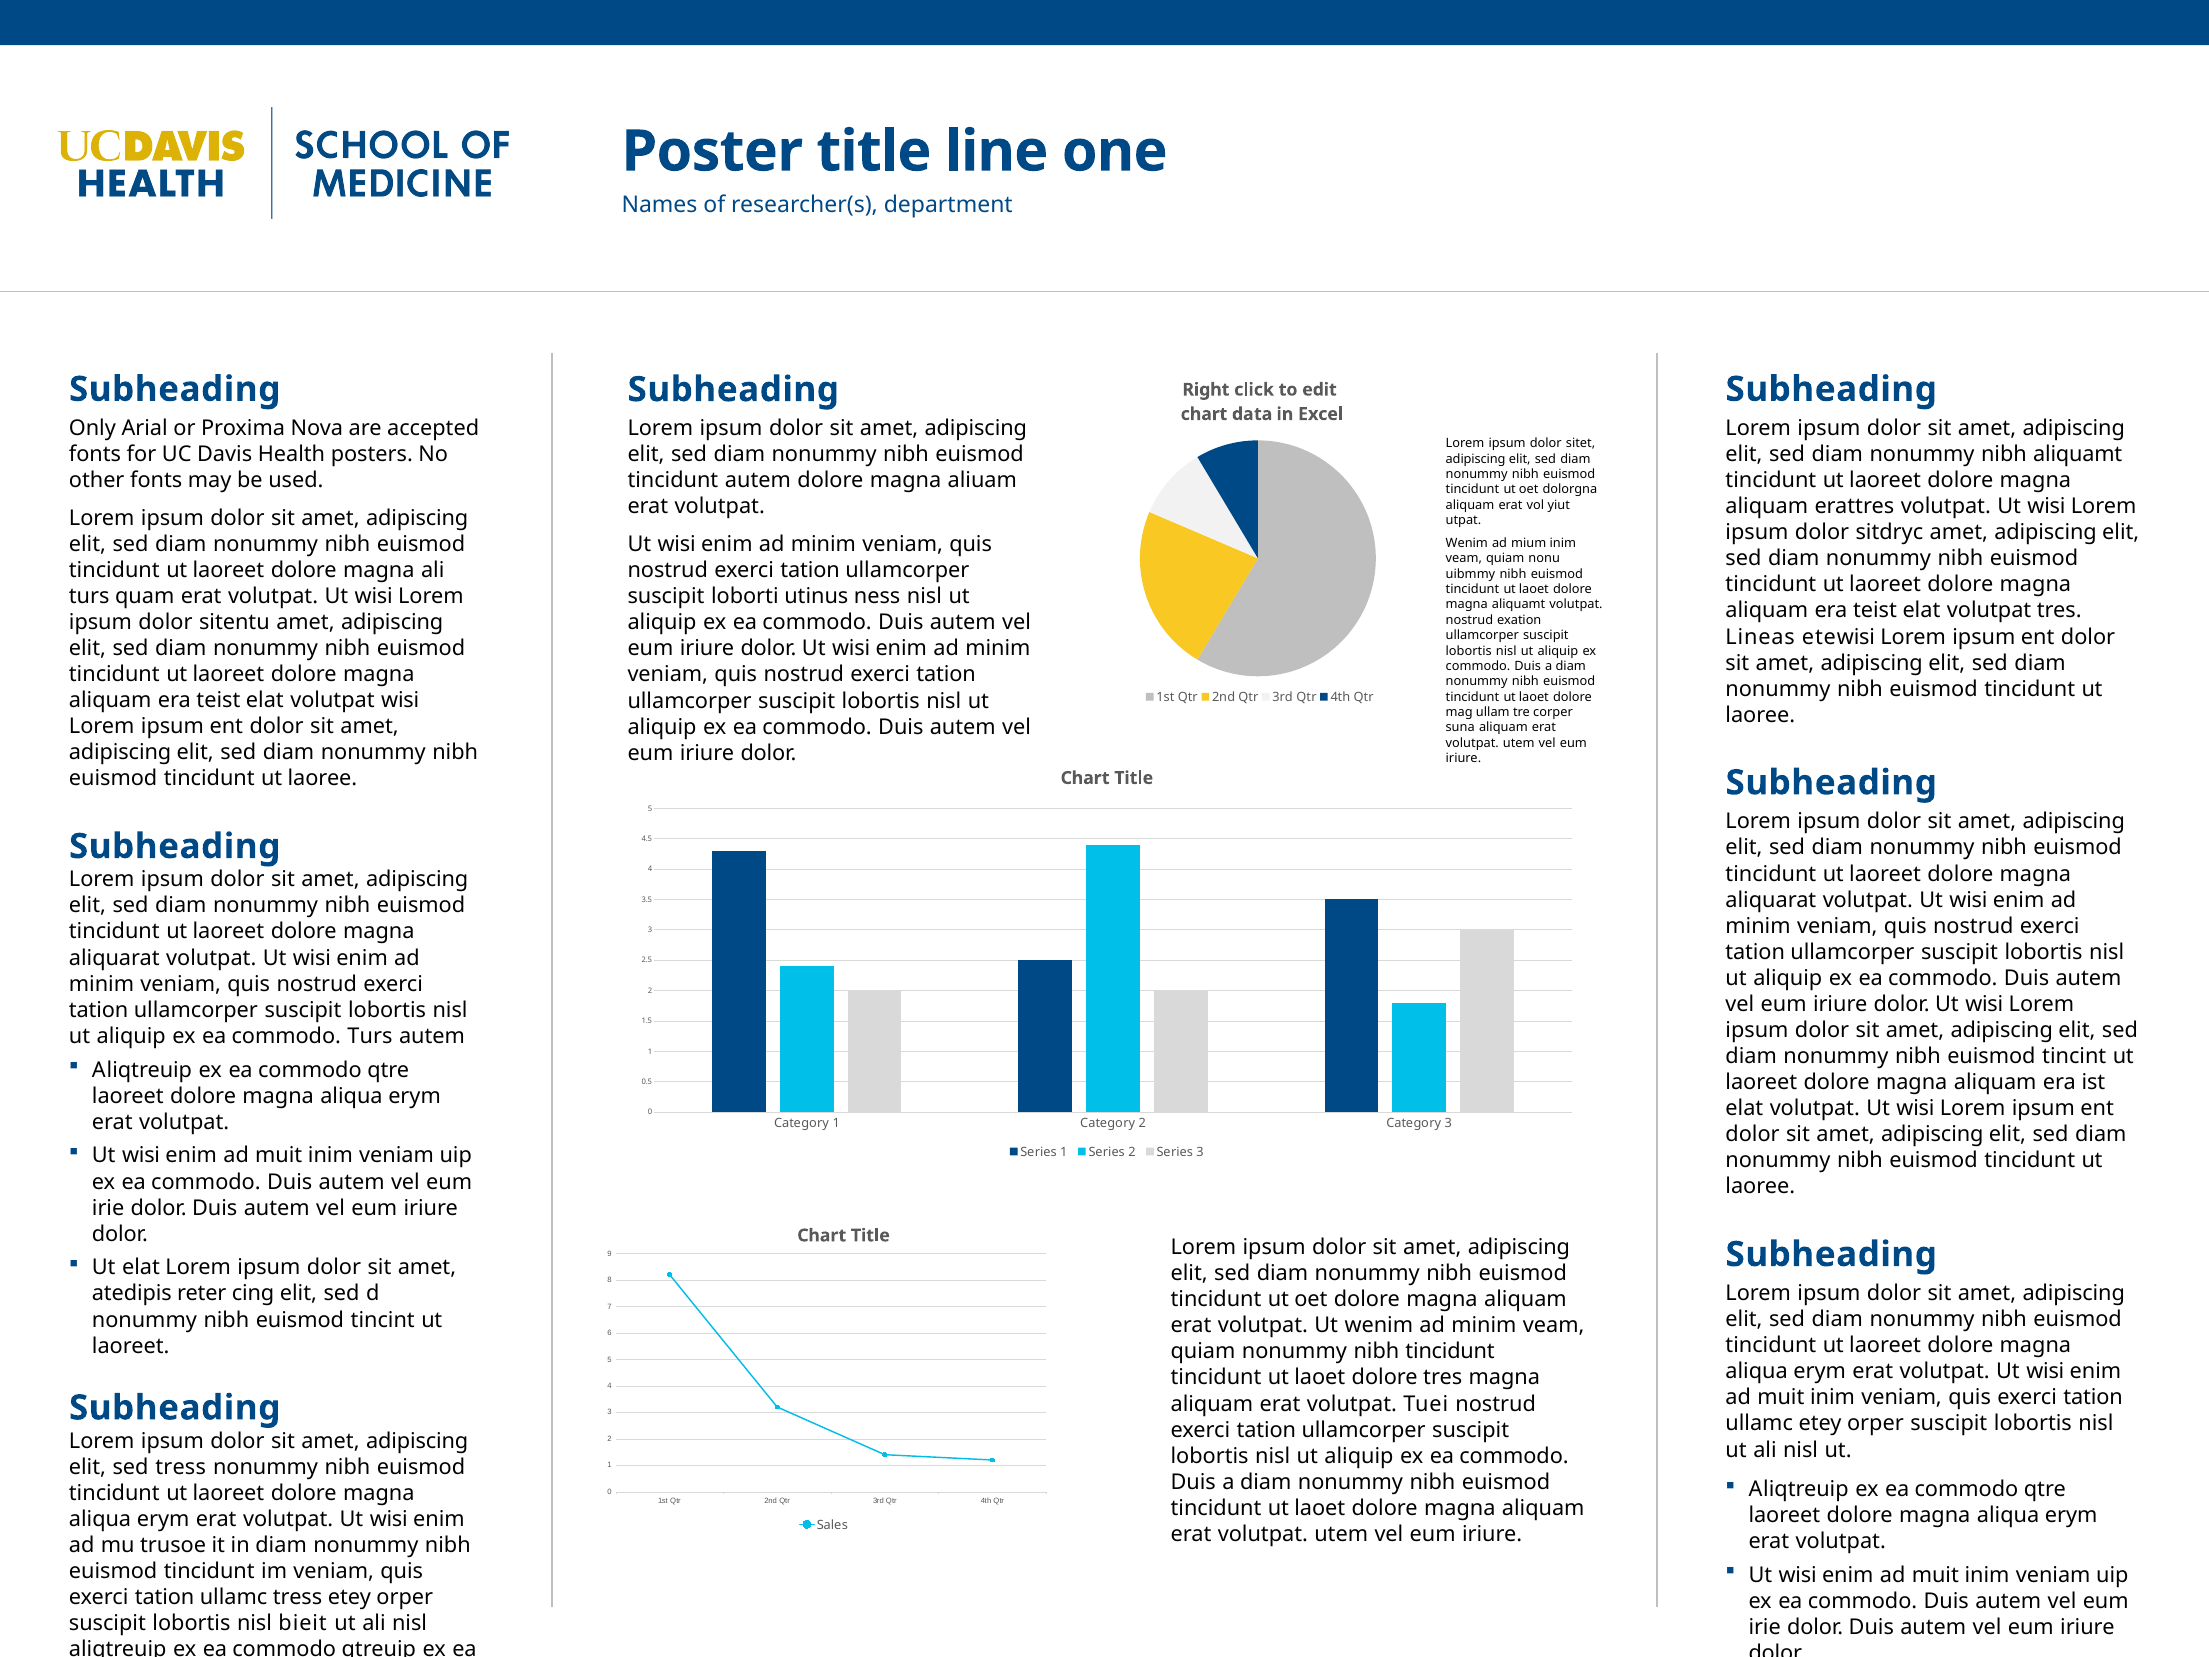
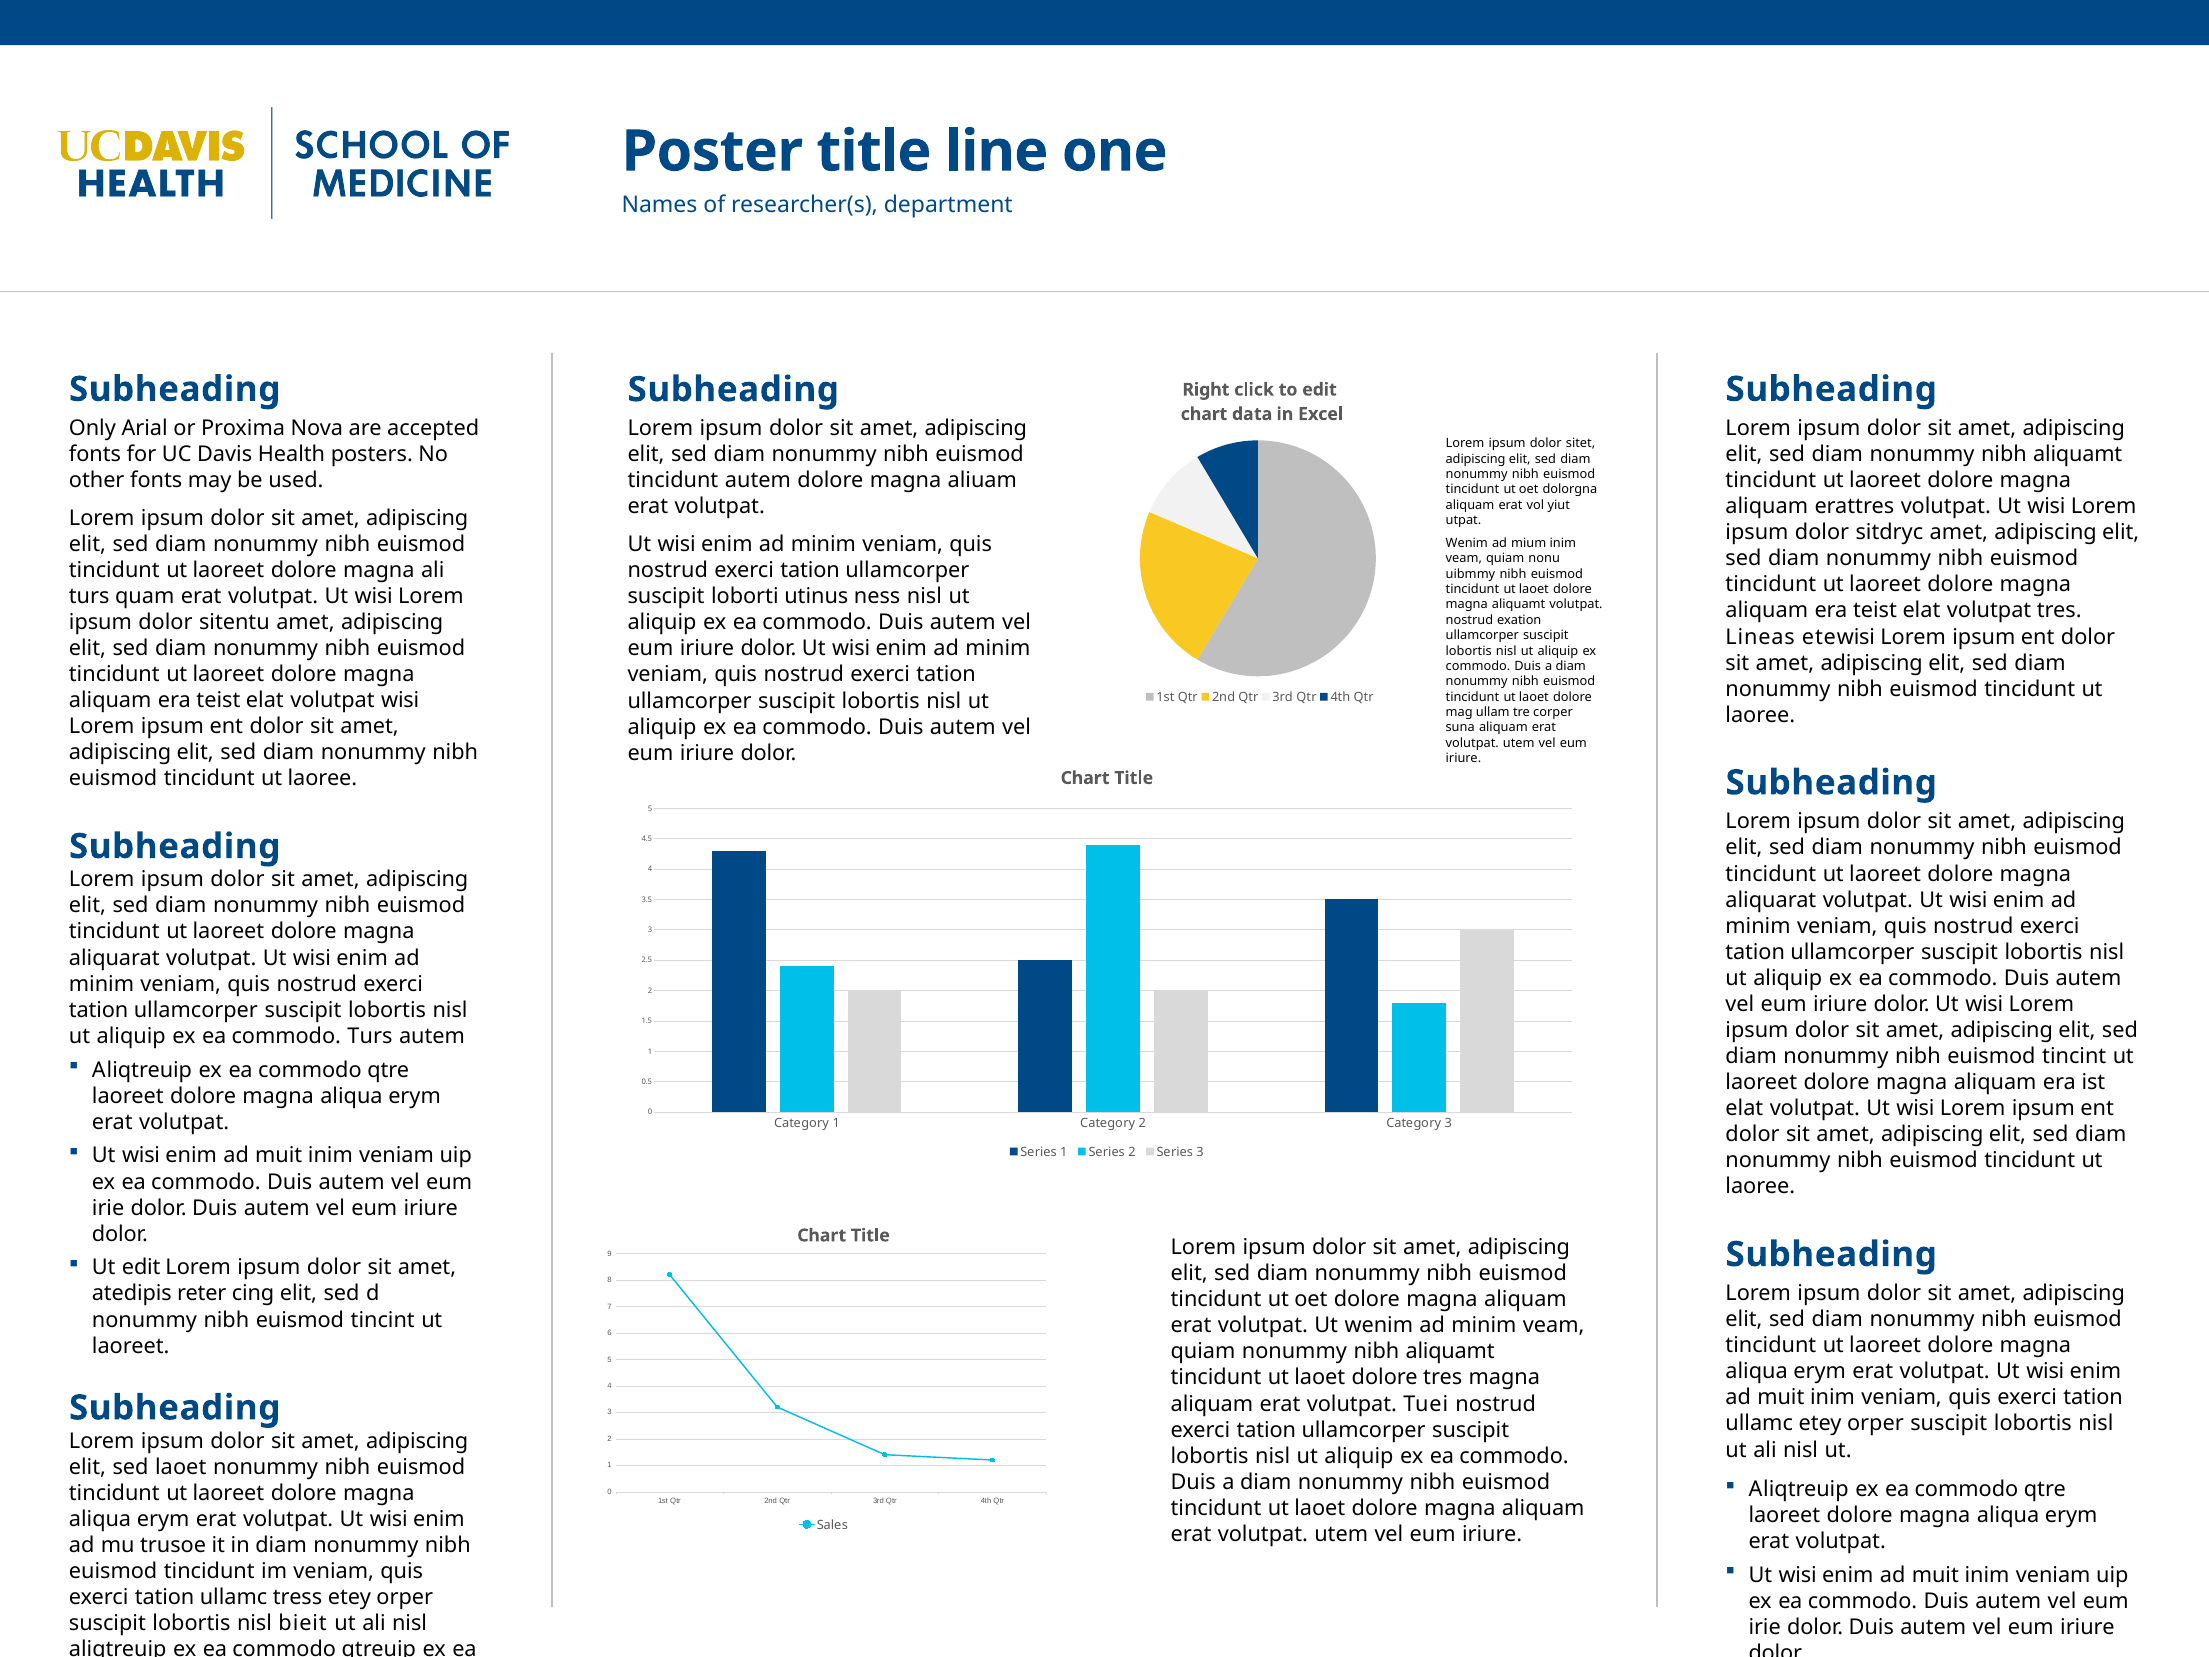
Ut elat: elat -> edit (141, 1268)
quiam nonummy nibh tincidunt: tincidunt -> aliquamt (1450, 1352)
sed tress: tress -> laoet (181, 1467)
